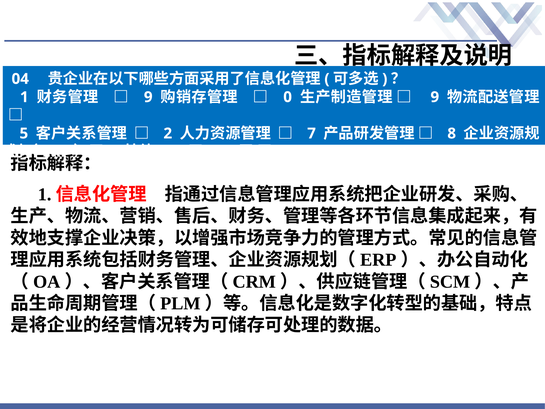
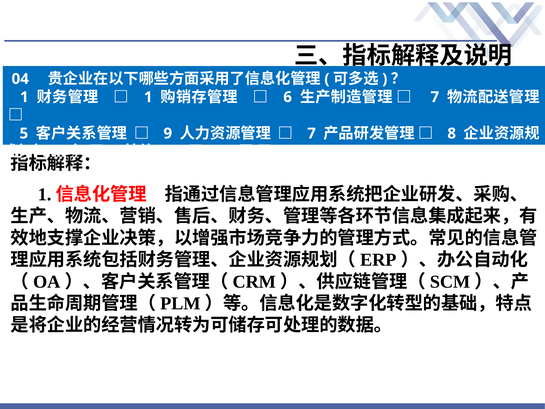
9: 9 -> 1 (148, 97)
0: 0 -> 6 (288, 97)
9: 9 -> 7 (435, 97)
2: 2 -> 9 (168, 133)
